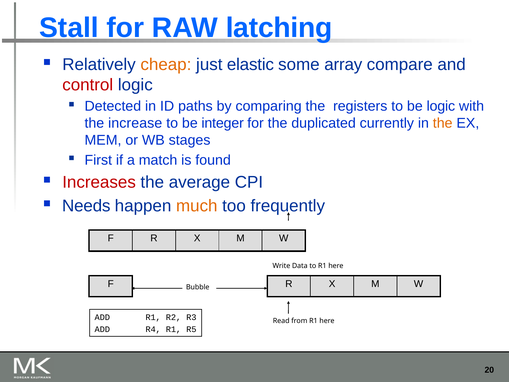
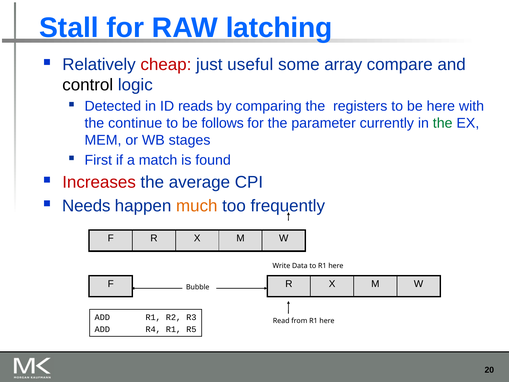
cheap colour: orange -> red (166, 64)
elastic: elastic -> useful (250, 64)
control colour: red -> black (88, 85)
paths: paths -> reads (196, 106)
be logic: logic -> here (441, 106)
increase: increase -> continue (135, 123)
integer: integer -> follows (223, 123)
duplicated: duplicated -> parameter (324, 123)
the colour: orange -> green (443, 123)
